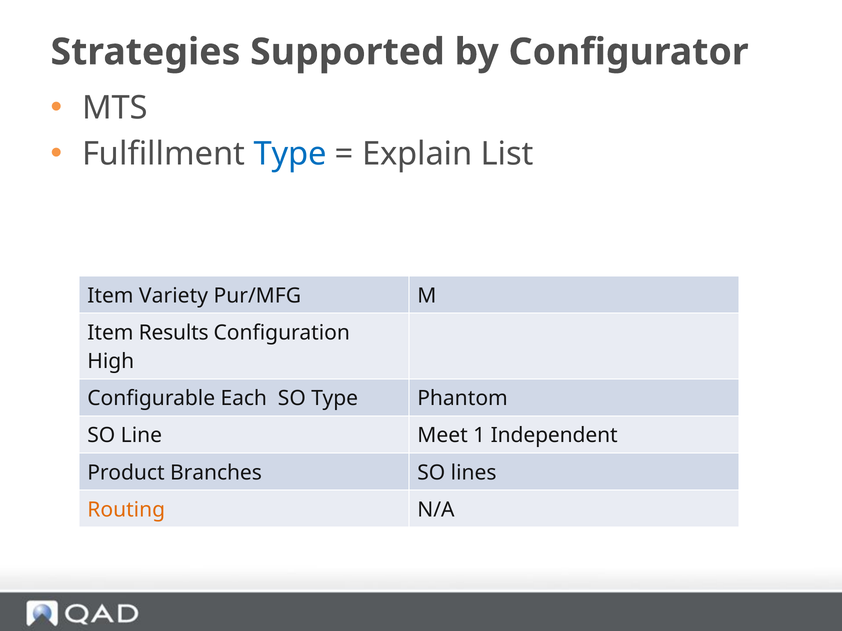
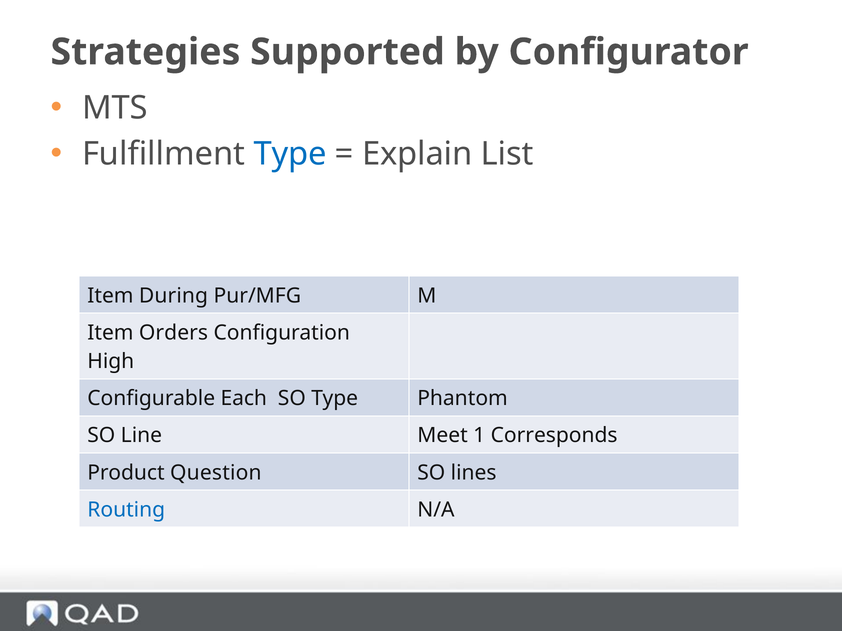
Variety: Variety -> During (173, 296)
Results: Results -> Orders (174, 333)
Independent: Independent -> Corresponds (554, 436)
Branches: Branches -> Question (216, 473)
Routing colour: orange -> blue (126, 510)
